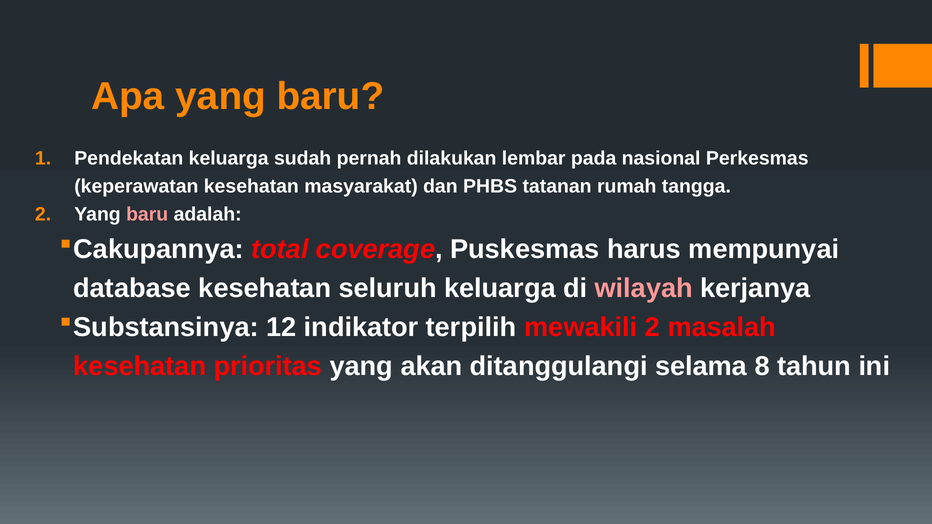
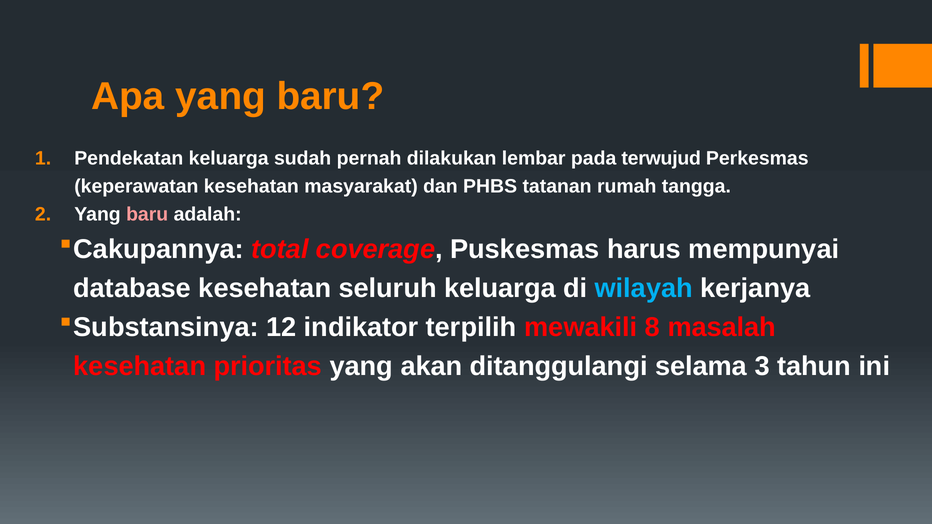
nasional: nasional -> terwujud (661, 158)
wilayah colour: pink -> light blue (644, 288)
mewakili 2: 2 -> 8 (652, 327)
8: 8 -> 3 (762, 366)
